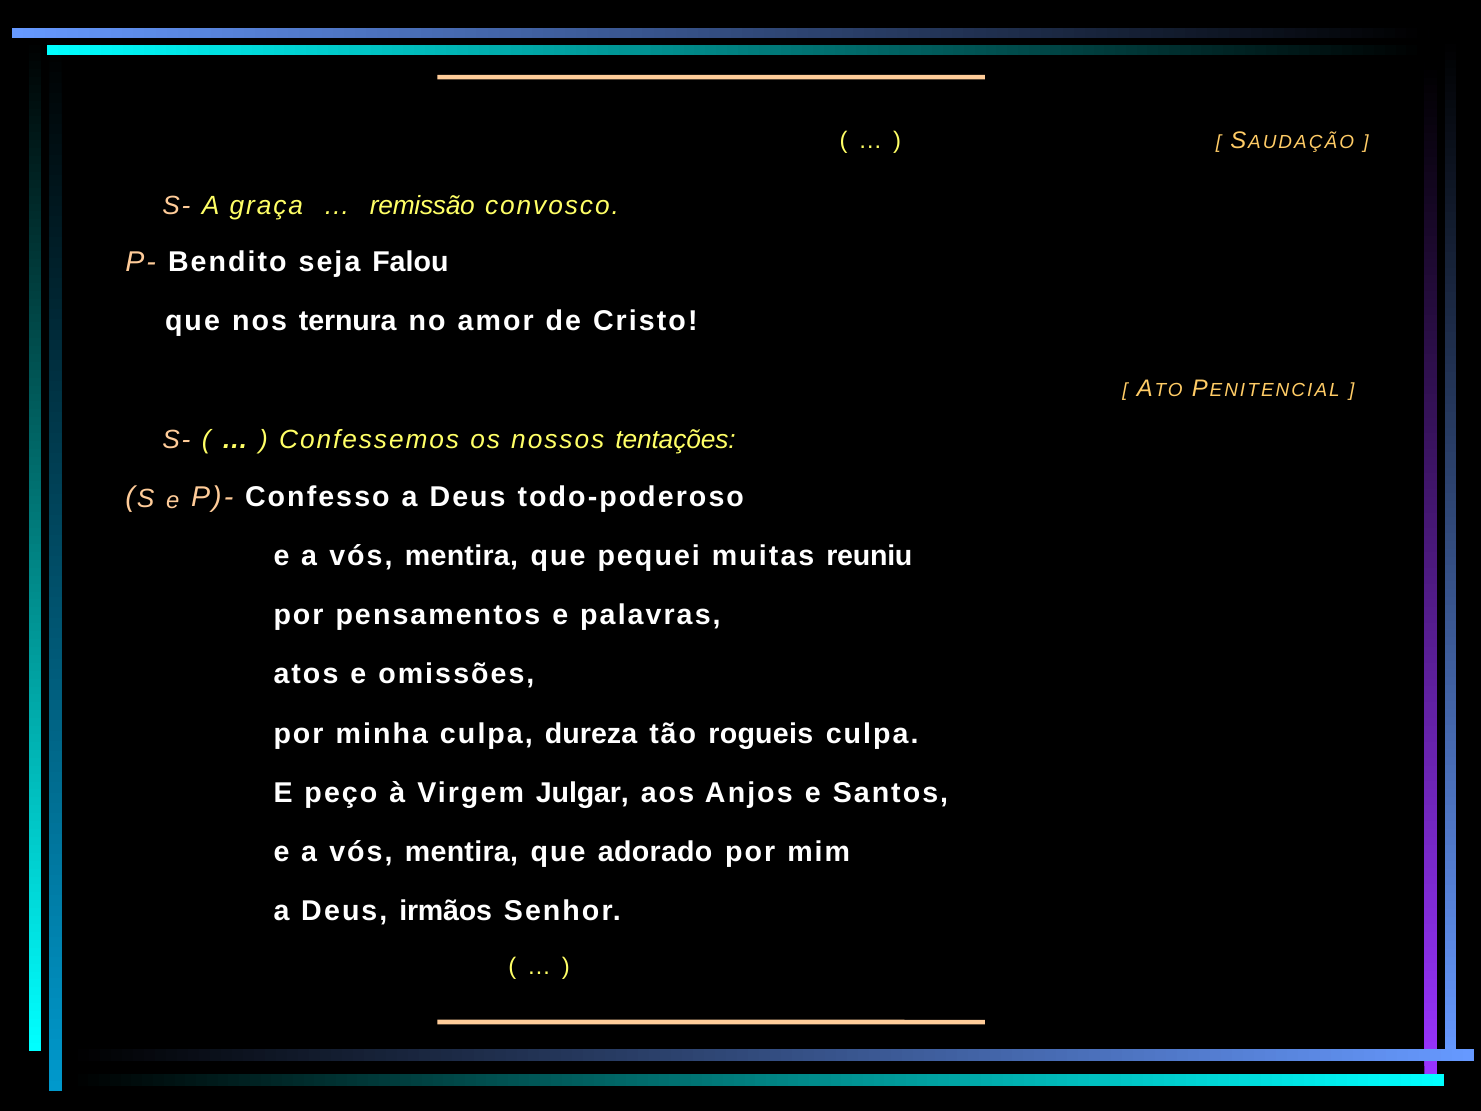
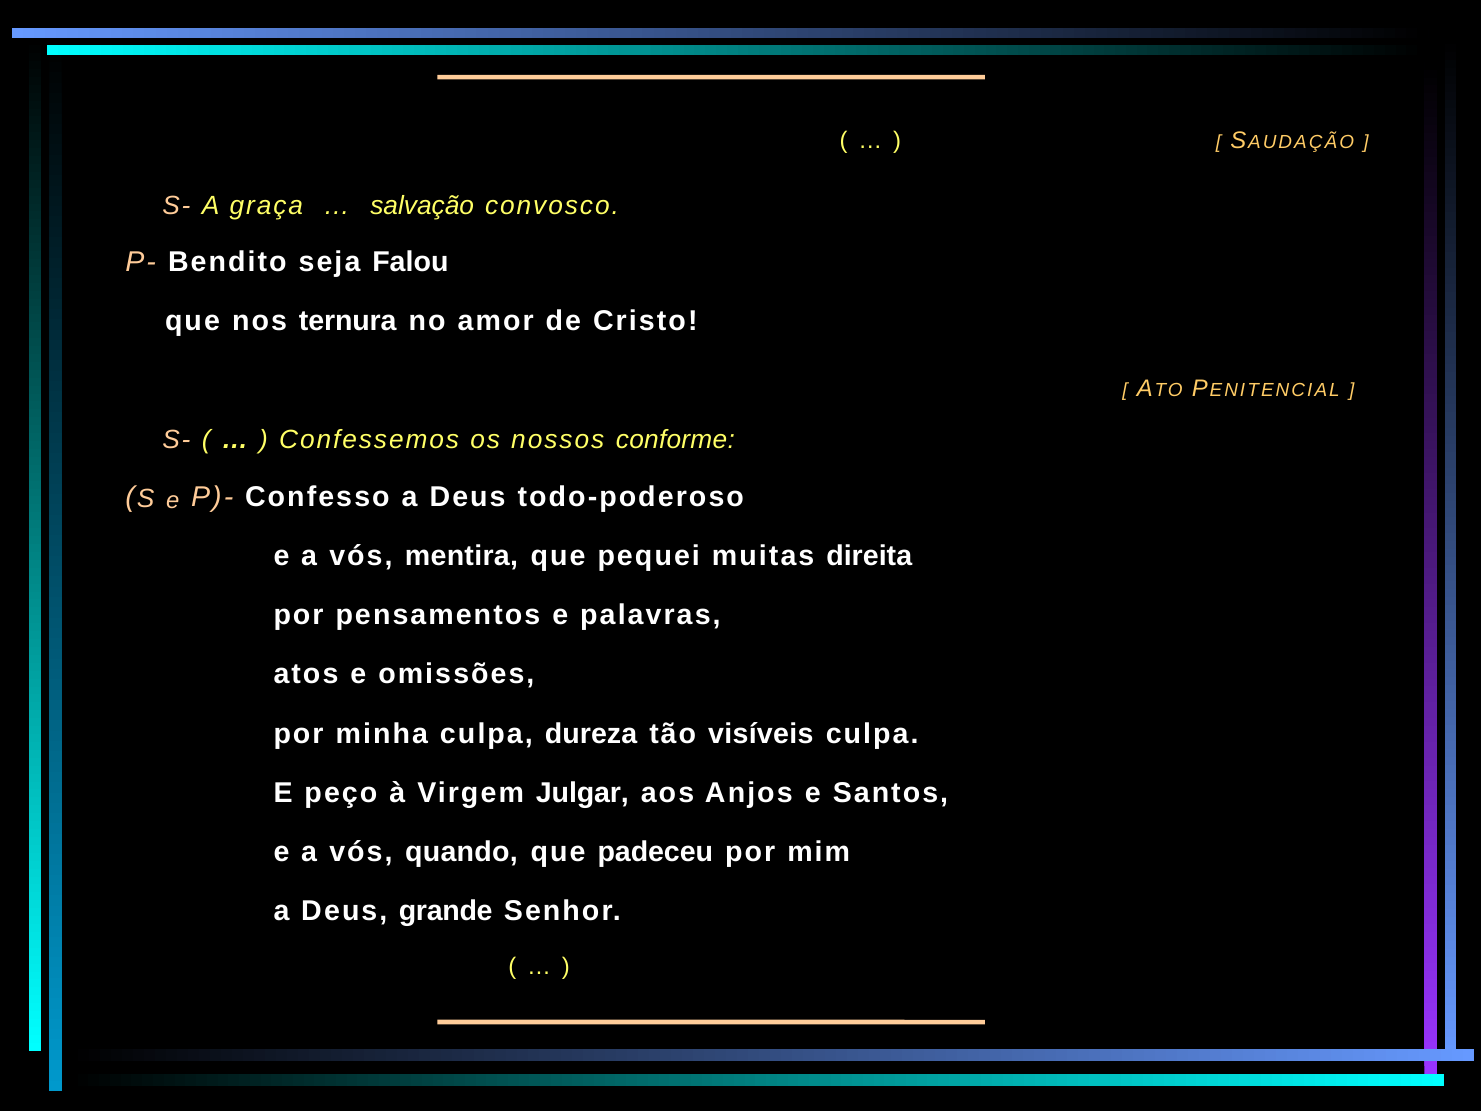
remissão: remissão -> salvação (422, 206)
tentações: tentações -> conforme (675, 440)
reuniu: reuniu -> direita (869, 556)
rogueis: rogueis -> visíveis (761, 734)
mentira: mentira -> quando (461, 852)
adorado: adorado -> padeceu (655, 852)
irmãos: irmãos -> grande (446, 911)
